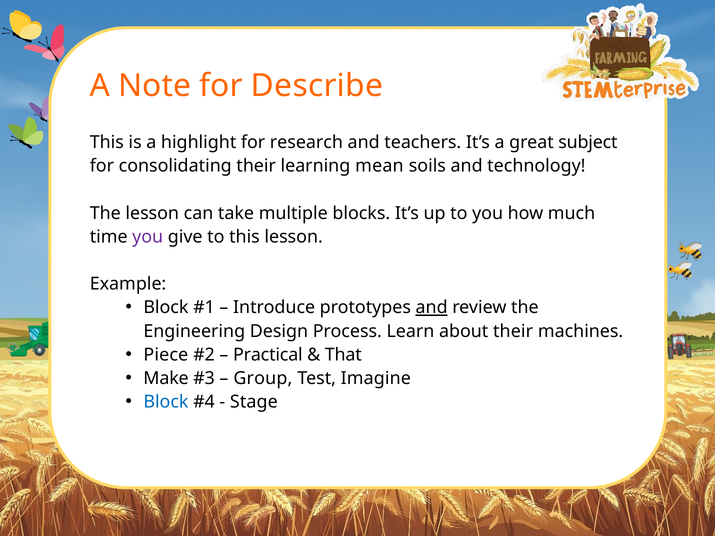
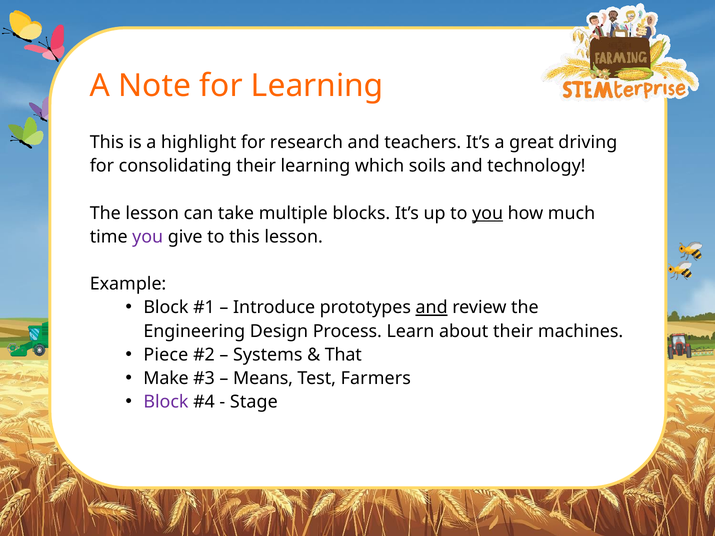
for Describe: Describe -> Learning (317, 86)
subject: subject -> driving (588, 143)
mean: mean -> which (380, 166)
you underline: none -> present (488, 213)
Practical: Practical -> Systems (268, 355)
Group: Group -> Means (263, 378)
Imagine: Imagine -> Farmers (376, 378)
Block colour: blue -> purple (166, 402)
